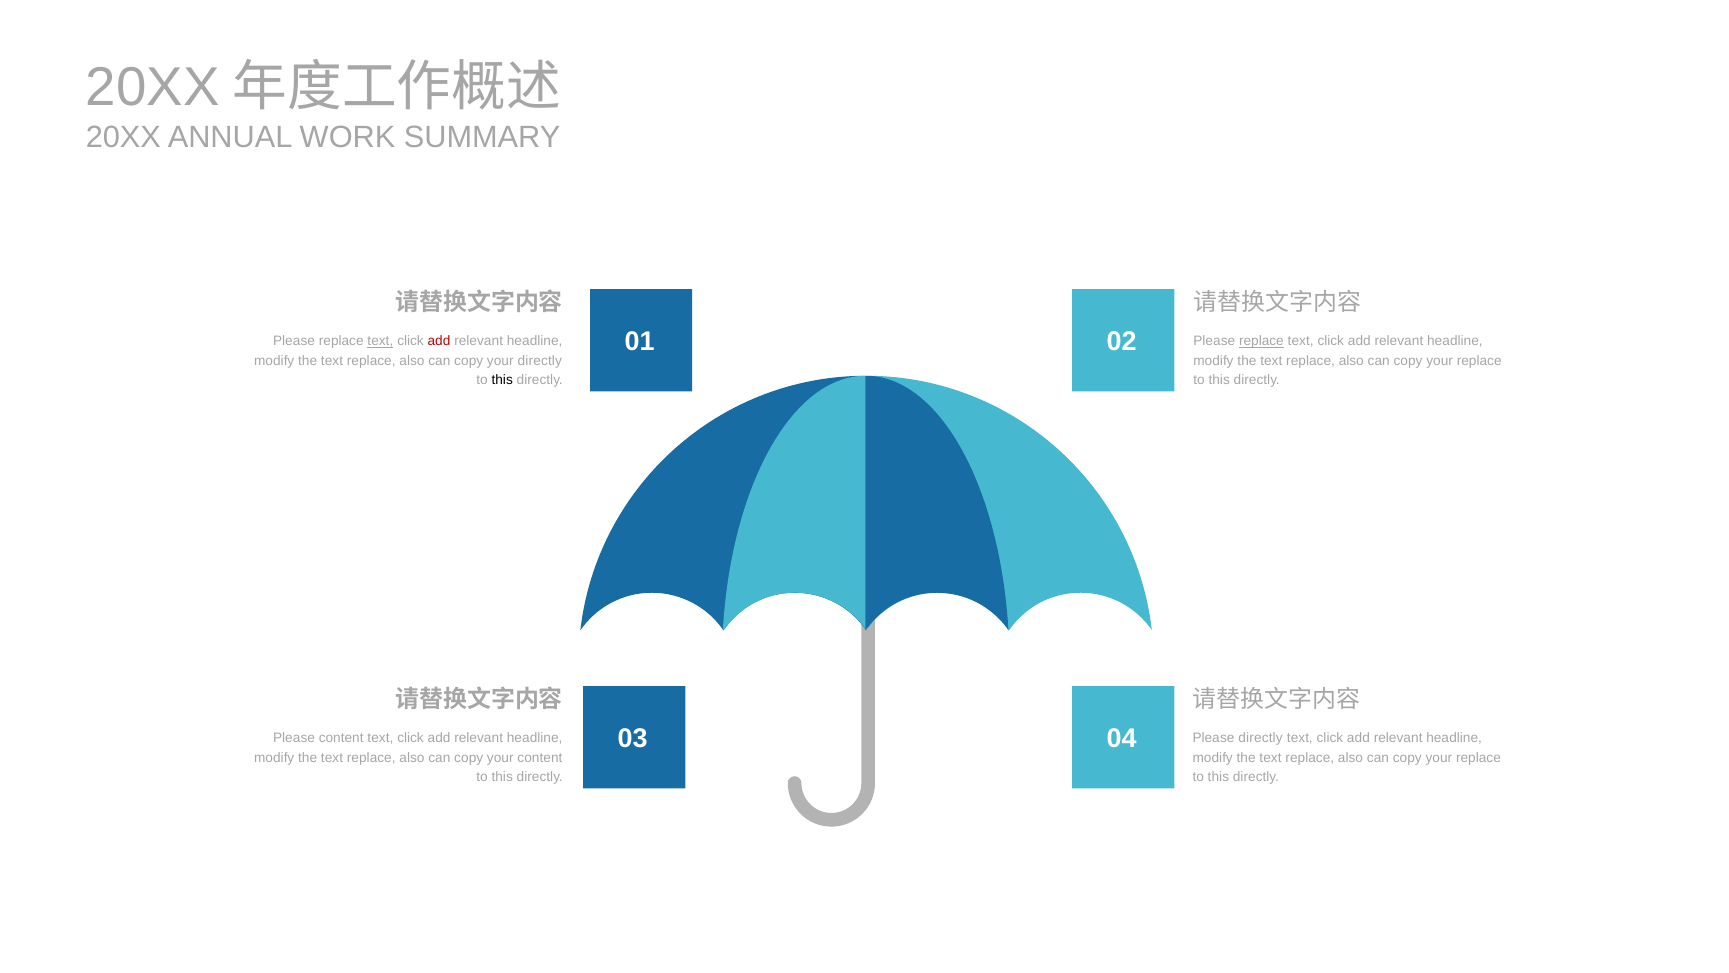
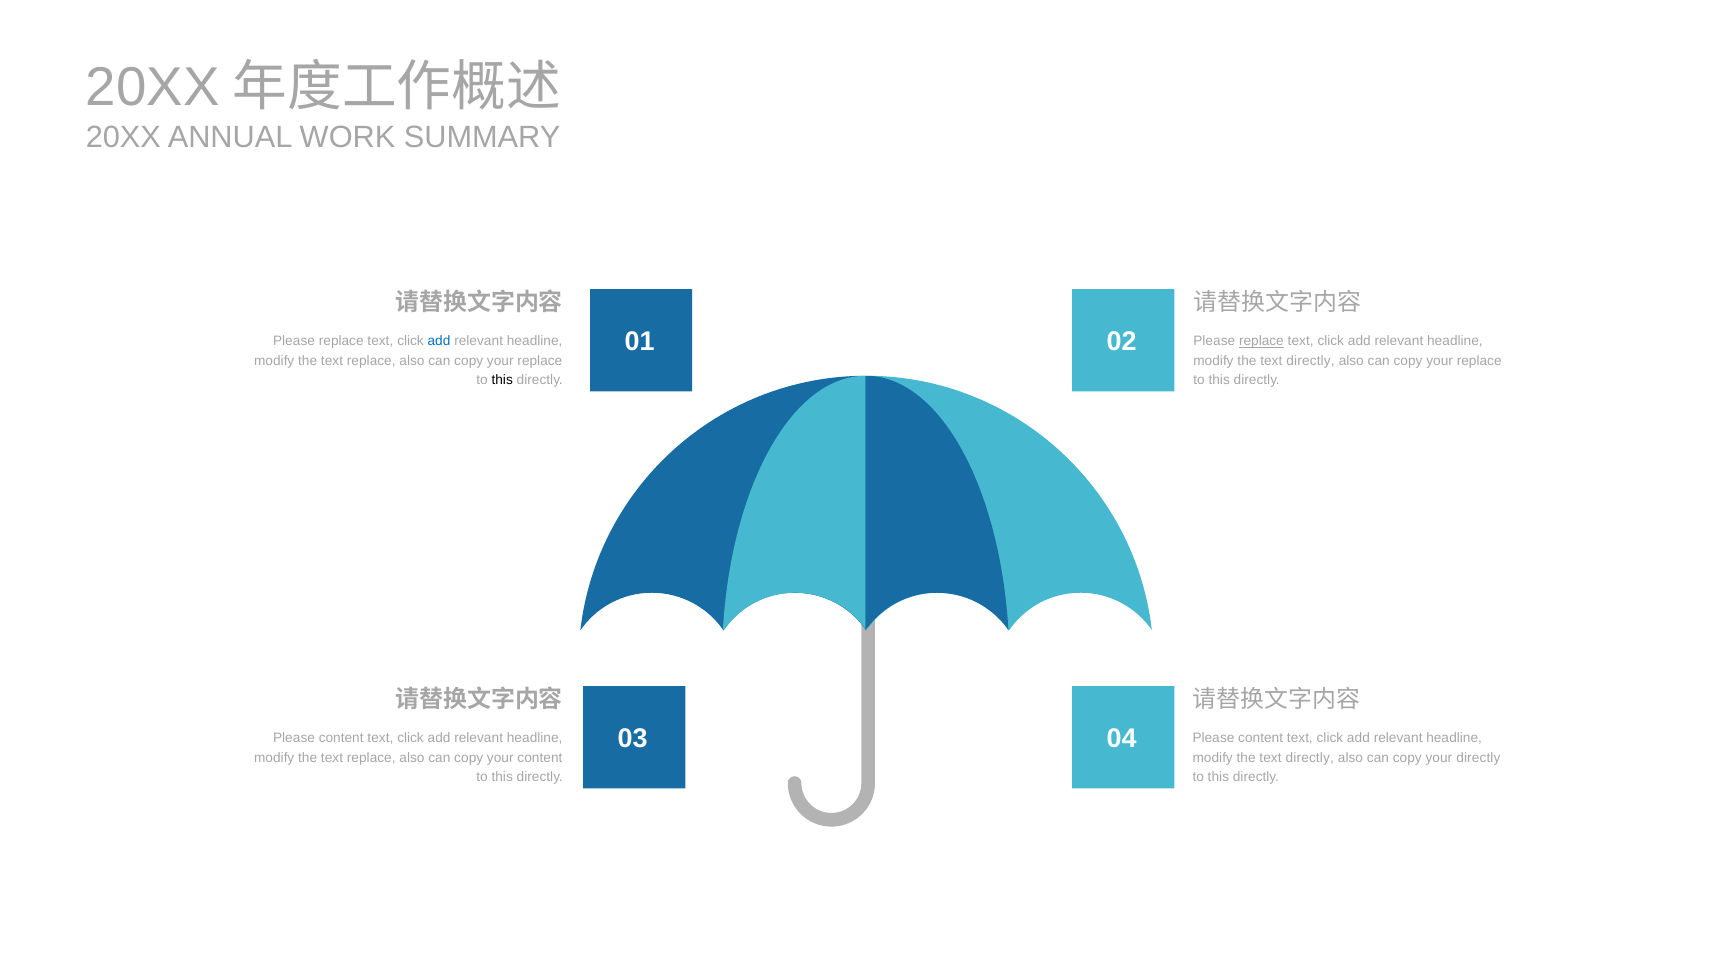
text underline: present -> none (380, 341)
add colour: red -> blue (439, 341)
directly: directly -> replace (540, 360)
replace: replace -> directly (1311, 361)
directly: directly -> content (1261, 738)
replace: replace -> directly (1310, 757)
replace: replace -> directly (1478, 757)
